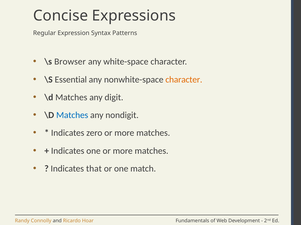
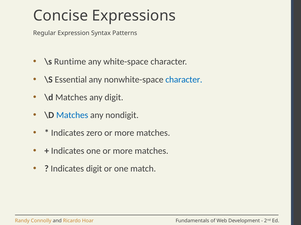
Browser: Browser -> Runtime (70, 62)
character colour: orange -> blue (184, 80)
Indicates that: that -> digit (94, 169)
